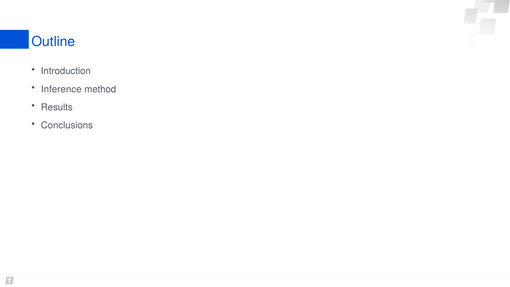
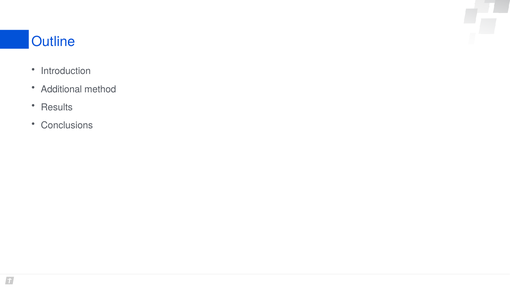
Inference: Inference -> Additional (61, 89)
